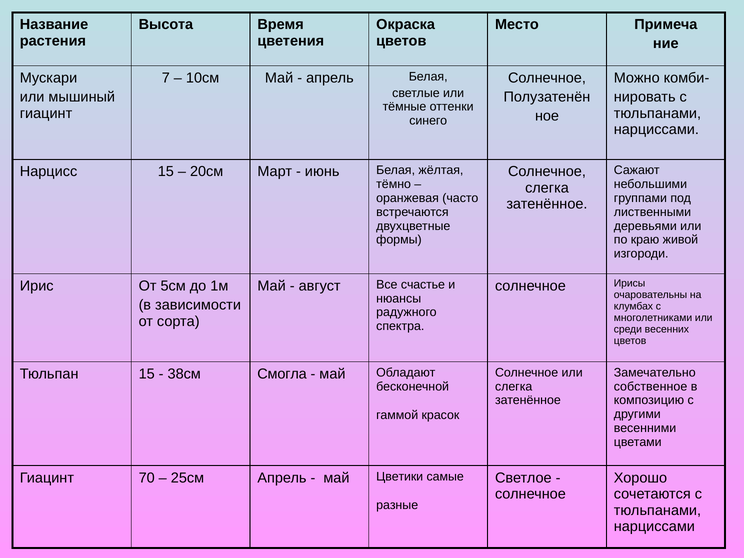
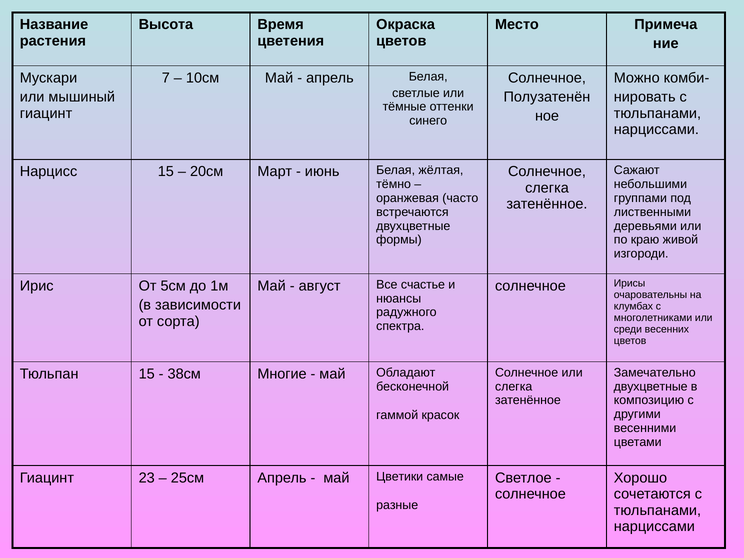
Смогла: Смогла -> Многие (282, 374)
собственное: собственное -> двухцветные (651, 386)
70: 70 -> 23 (147, 478)
